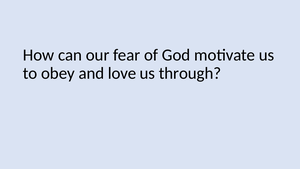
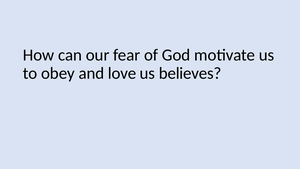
through: through -> believes (190, 73)
